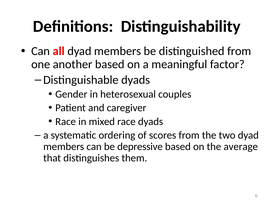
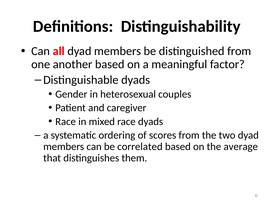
depressive: depressive -> correlated (140, 147)
